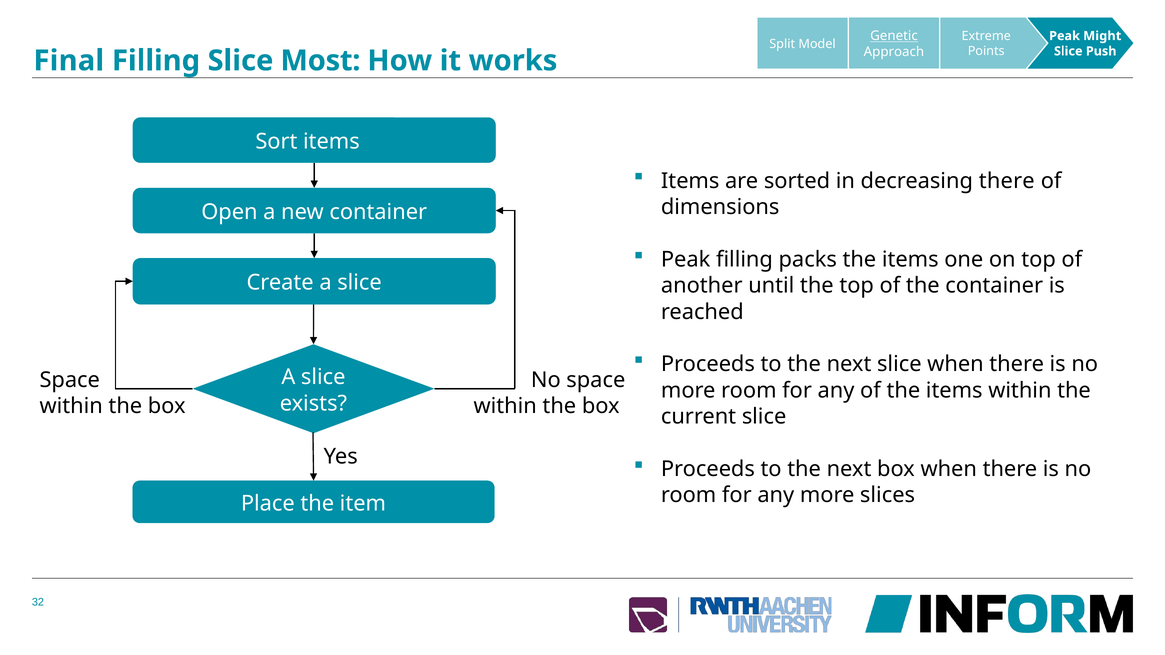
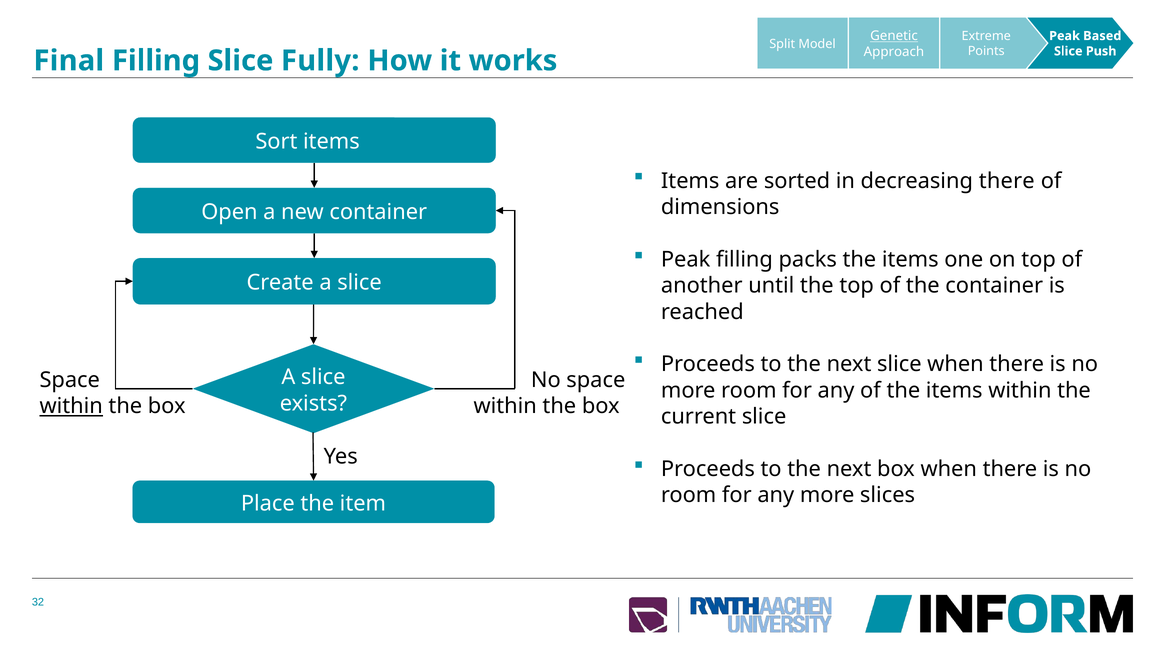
Might: Might -> Based (1102, 36)
Most: Most -> Fully (320, 61)
within underline: none -> present (71, 406)
